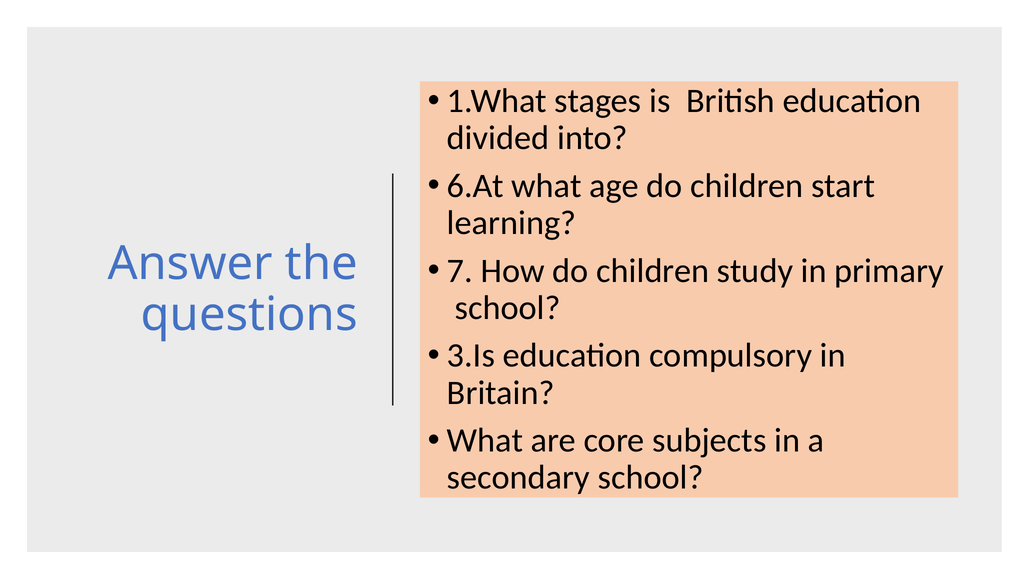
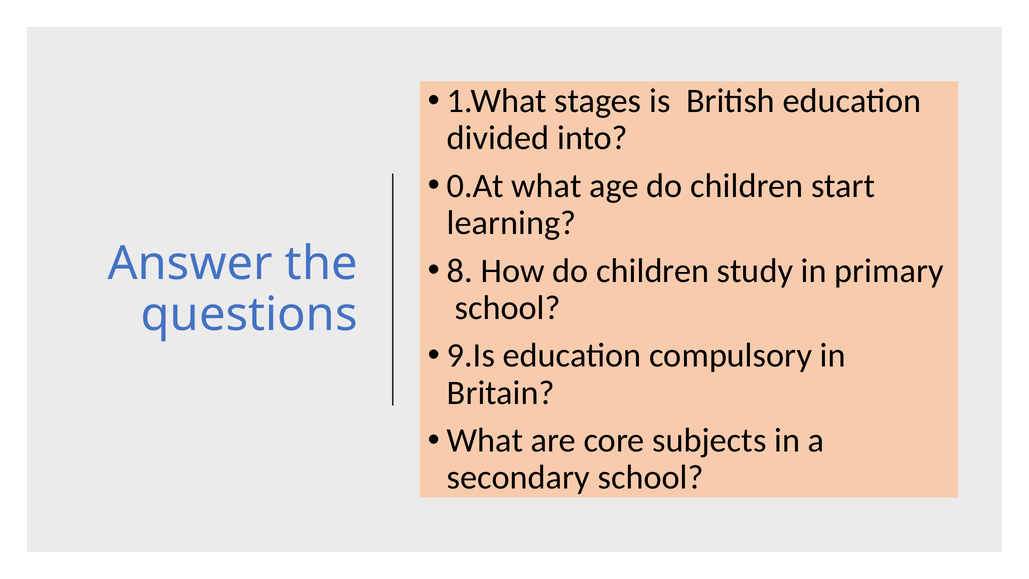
6.At: 6.At -> 0.At (475, 186)
7: 7 -> 8 (460, 271)
3.Is: 3.Is -> 9.Is (471, 356)
